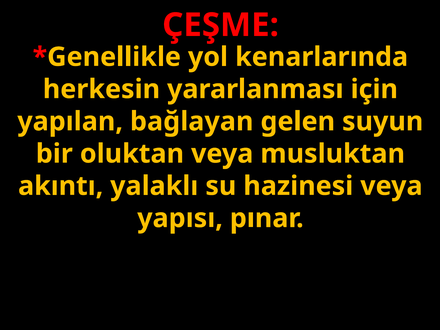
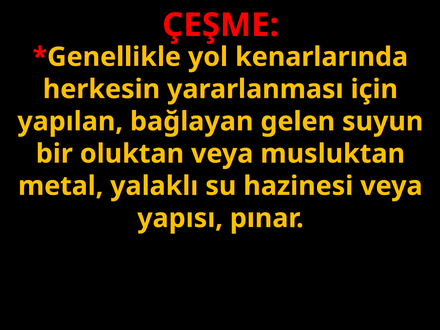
akıntı: akıntı -> metal (61, 186)
